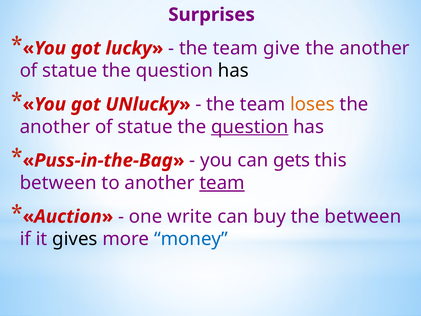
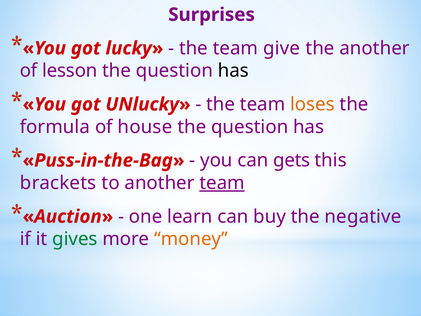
statue: statue -> lesson (70, 71)
another: another -> formula (55, 127)
statue: statue -> house (145, 127)
question underline: present -> none (250, 127)
between: between -> brackets (58, 183)
write: write -> learn (190, 216)
the between: between -> negative (363, 216)
gives colour: black -> green (75, 239)
money colour: blue -> orange (191, 239)
